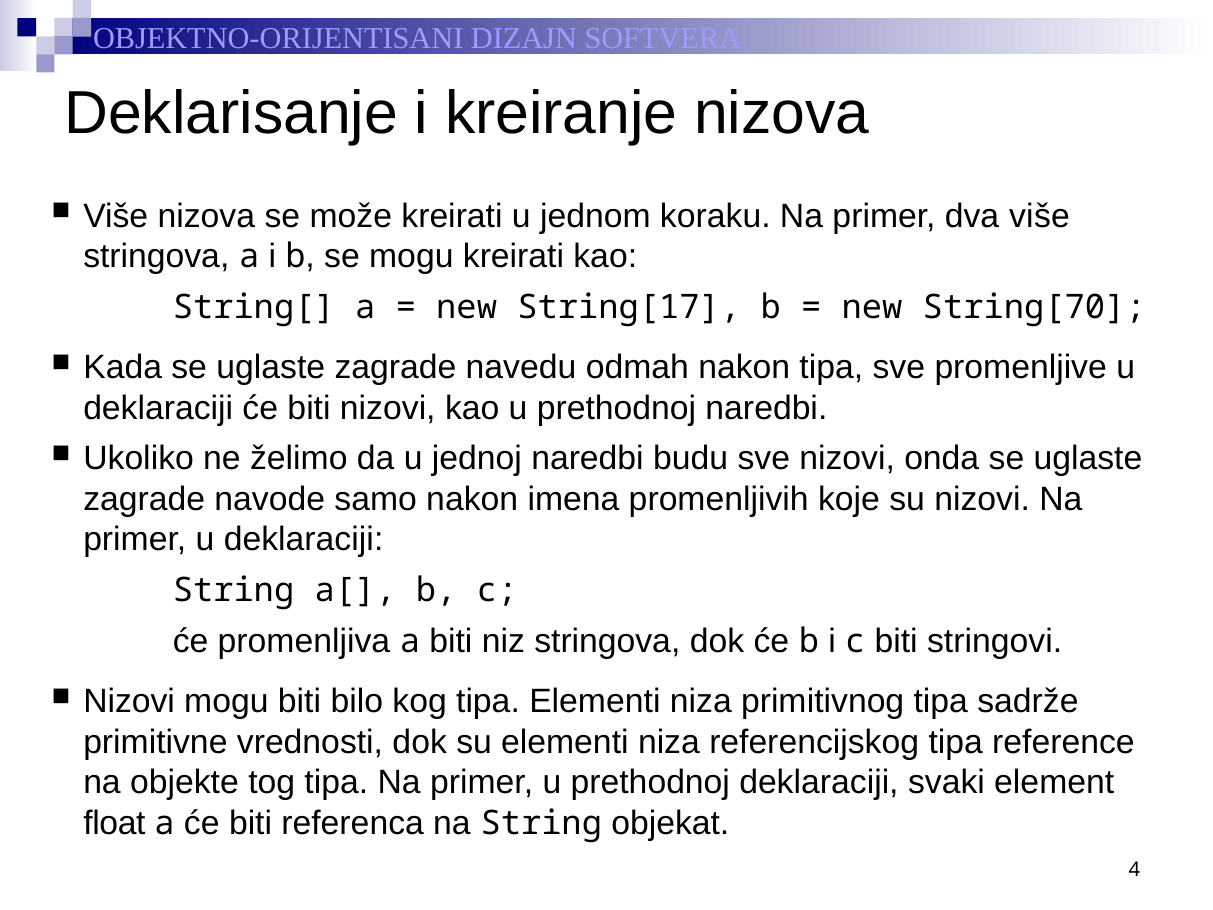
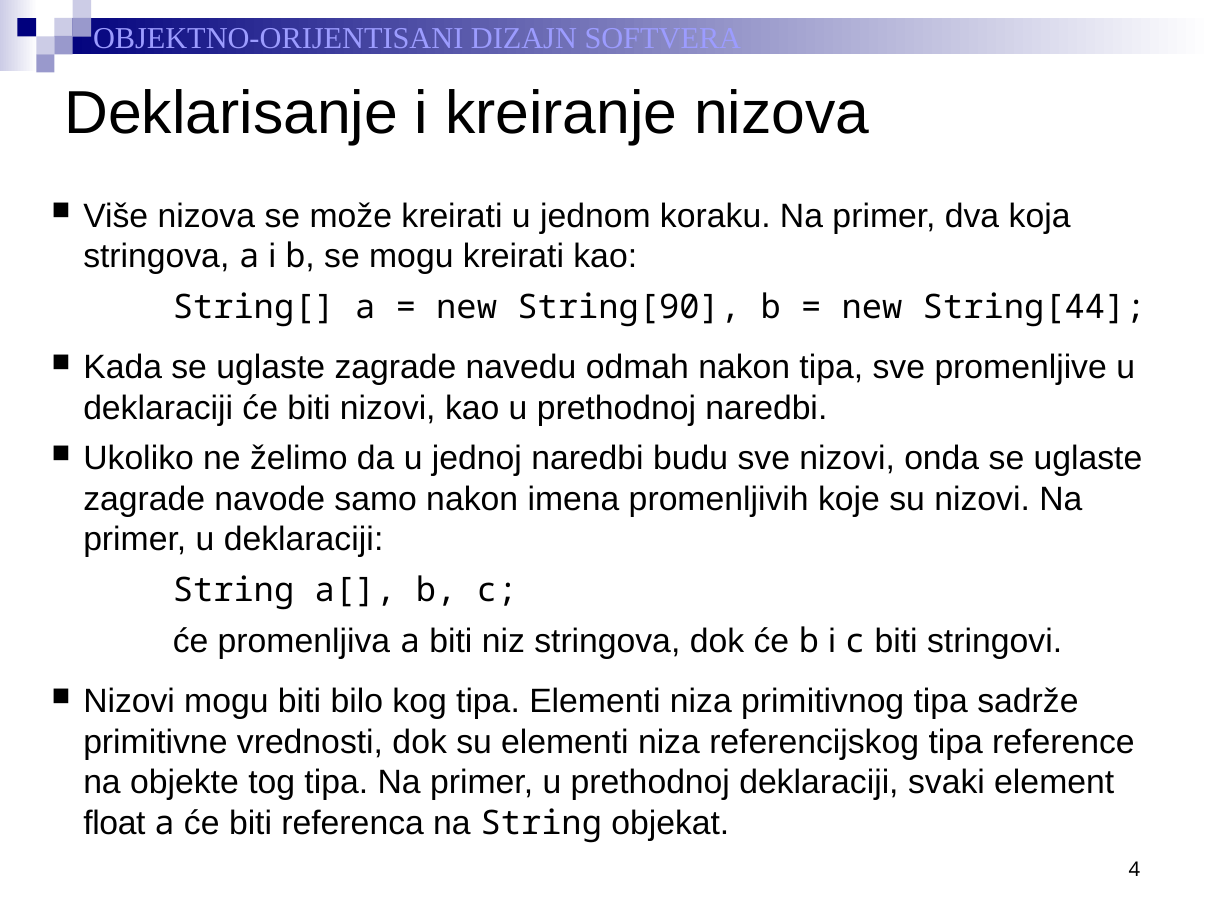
dva više: više -> koja (1040, 216)
String[17: String[17 -> String[90 (629, 307)
String[70: String[70 -> String[44 (1034, 307)
